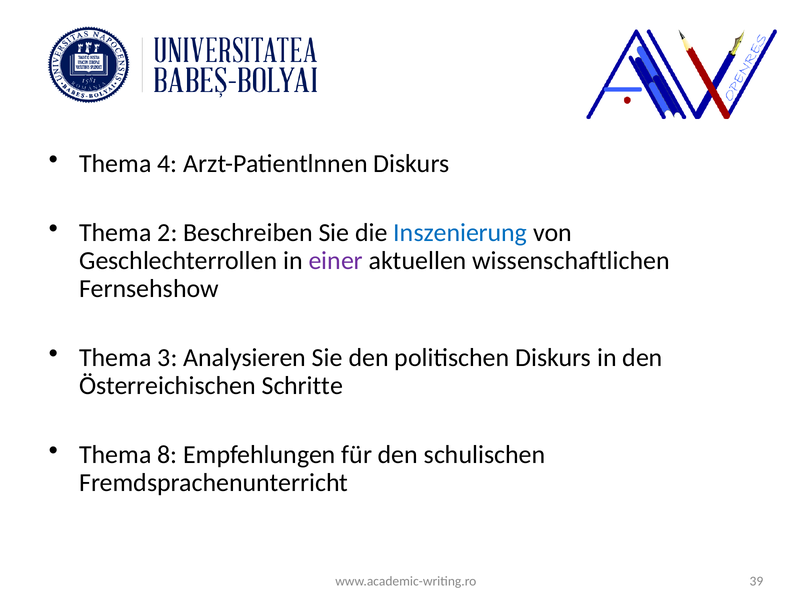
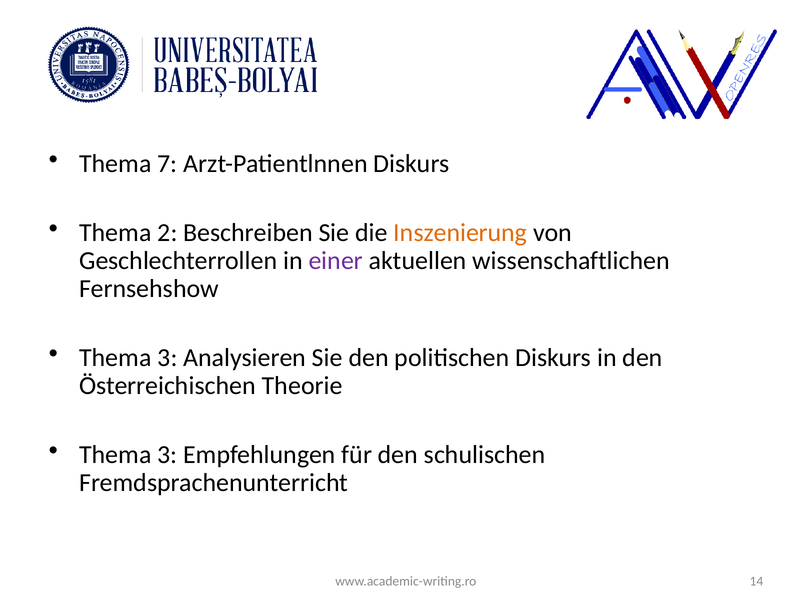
4: 4 -> 7 (167, 164)
Inszenierung colour: blue -> orange (460, 233)
Schritte: Schritte -> Theorie (302, 386)
8: 8 -> 3 (167, 455)
39: 39 -> 14 (756, 581)
